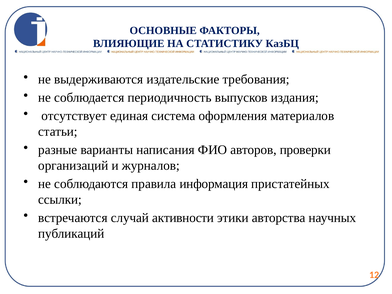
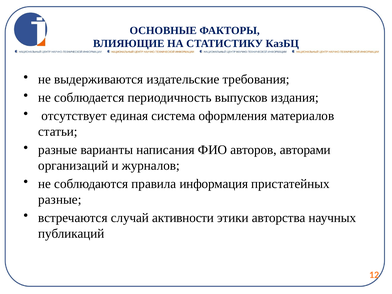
проверки: проверки -> авторами (305, 150)
ссылки: ссылки -> разные (60, 200)
